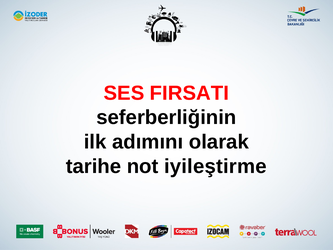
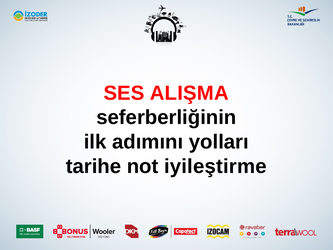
FIRSATI: FIRSATI -> ALIŞMA (189, 93)
olarak: olarak -> yolları (219, 142)
